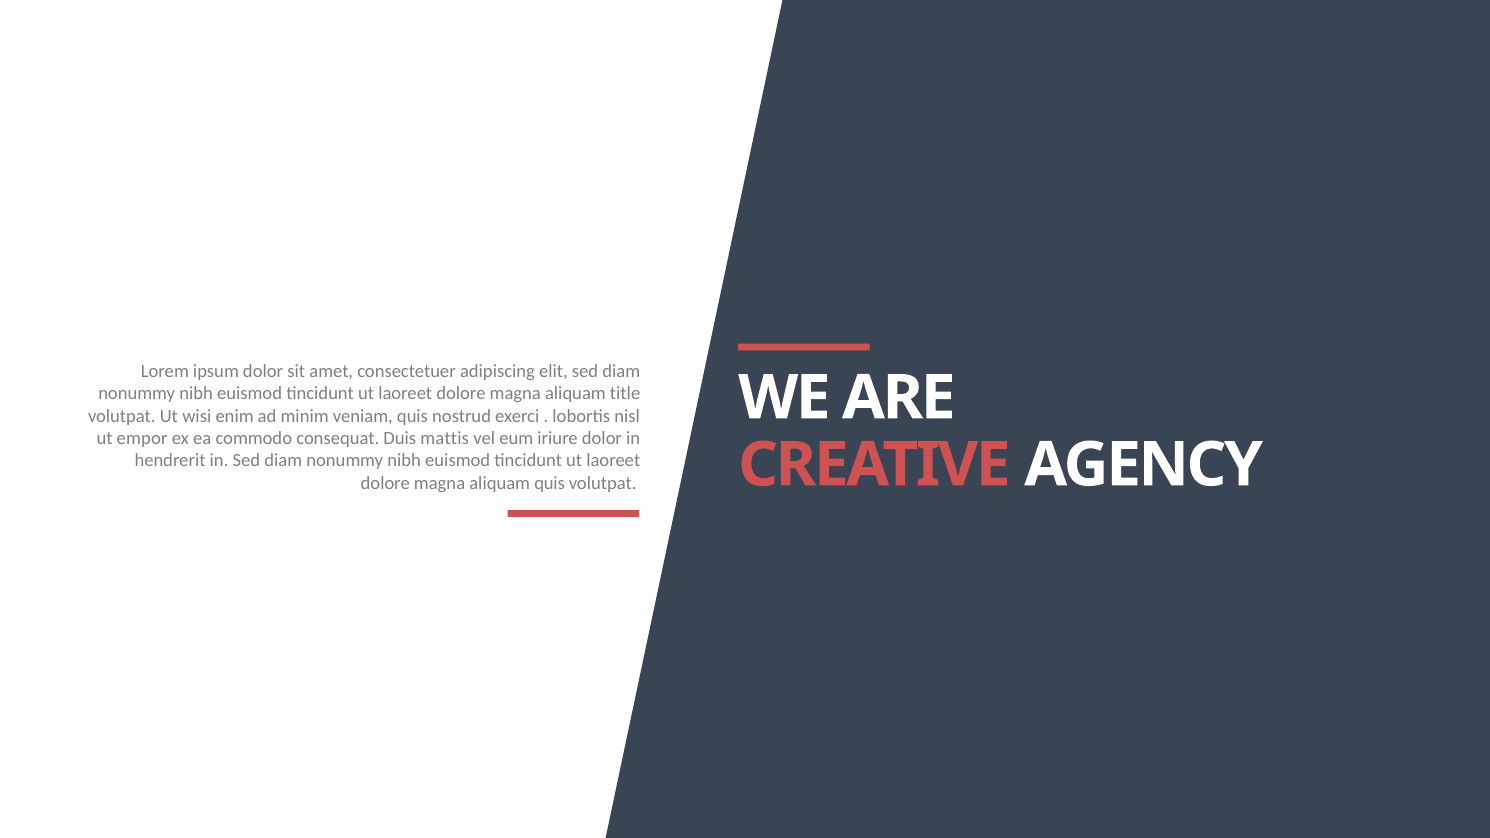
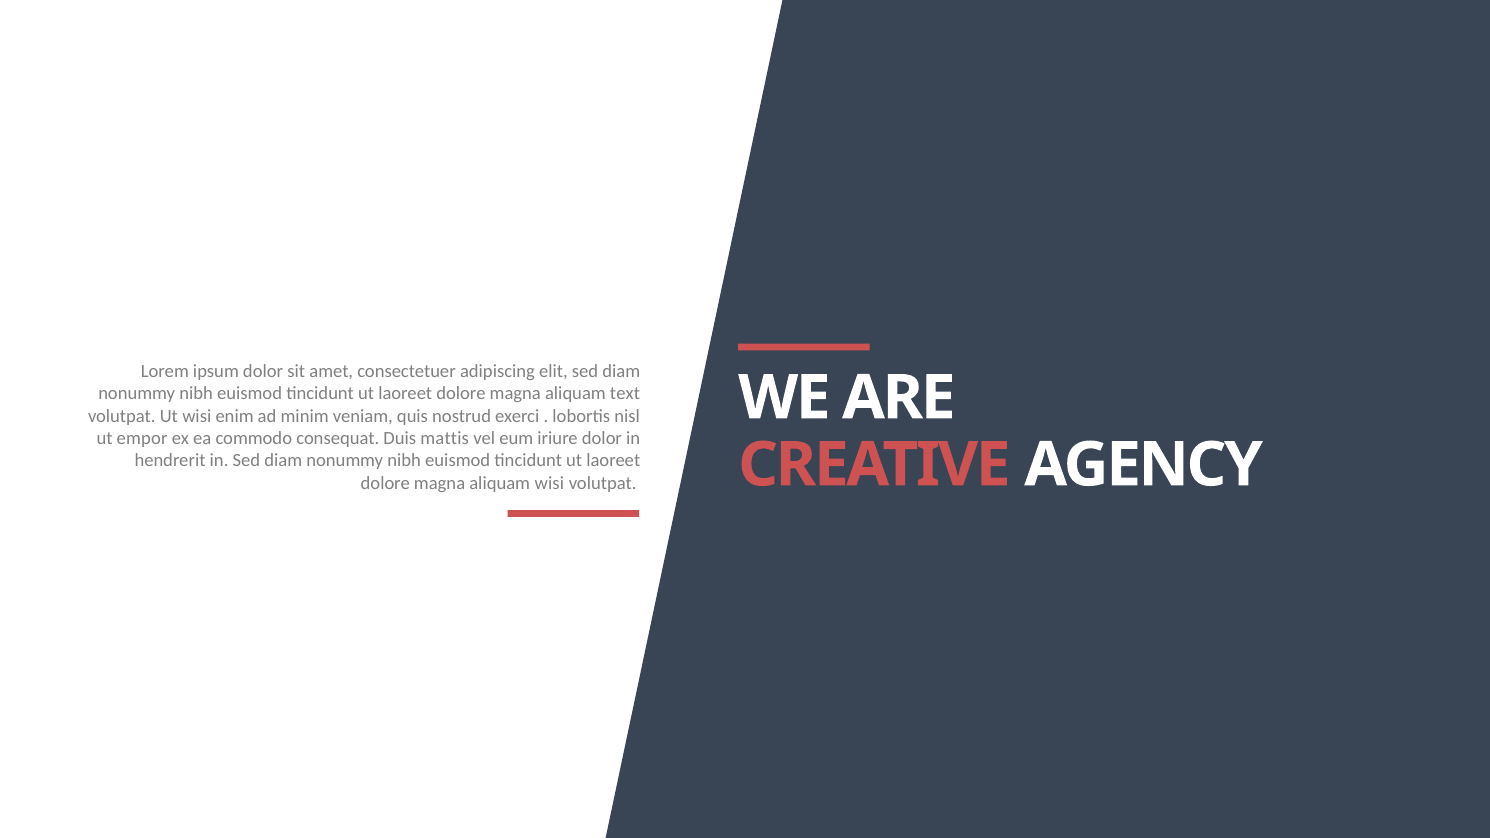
title: title -> text (625, 394)
aliquam quis: quis -> wisi (549, 483)
